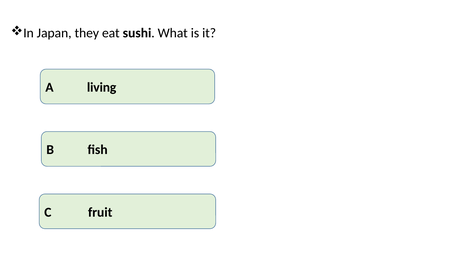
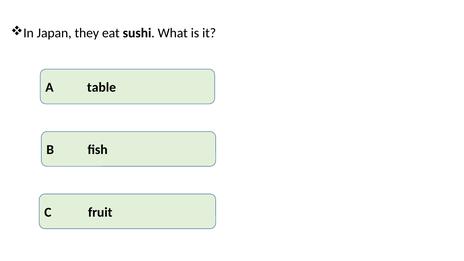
living: living -> table (102, 87)
